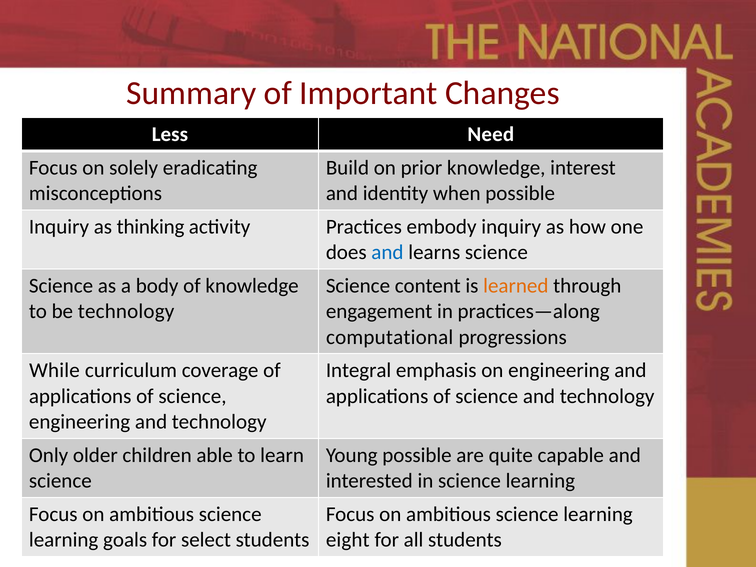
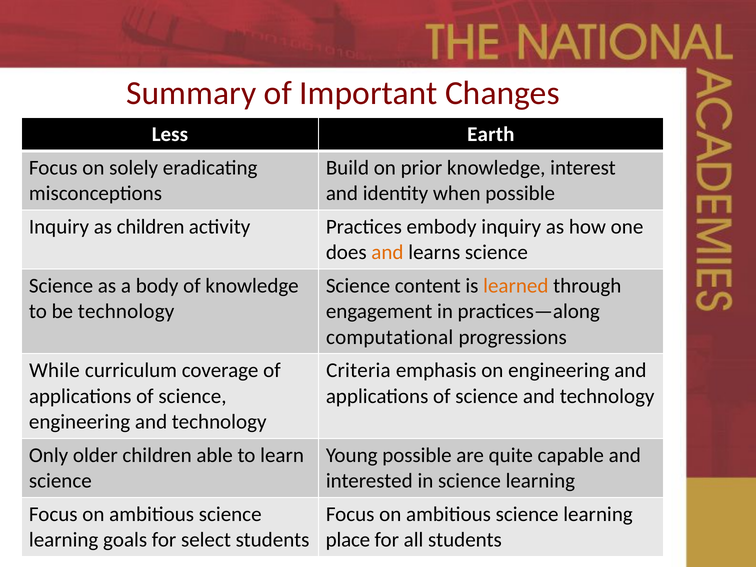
Need: Need -> Earth (491, 134)
as thinking: thinking -> children (151, 227)
and colour: blue -> orange (387, 253)
Integral: Integral -> Criteria (358, 371)
eight: eight -> place (348, 540)
